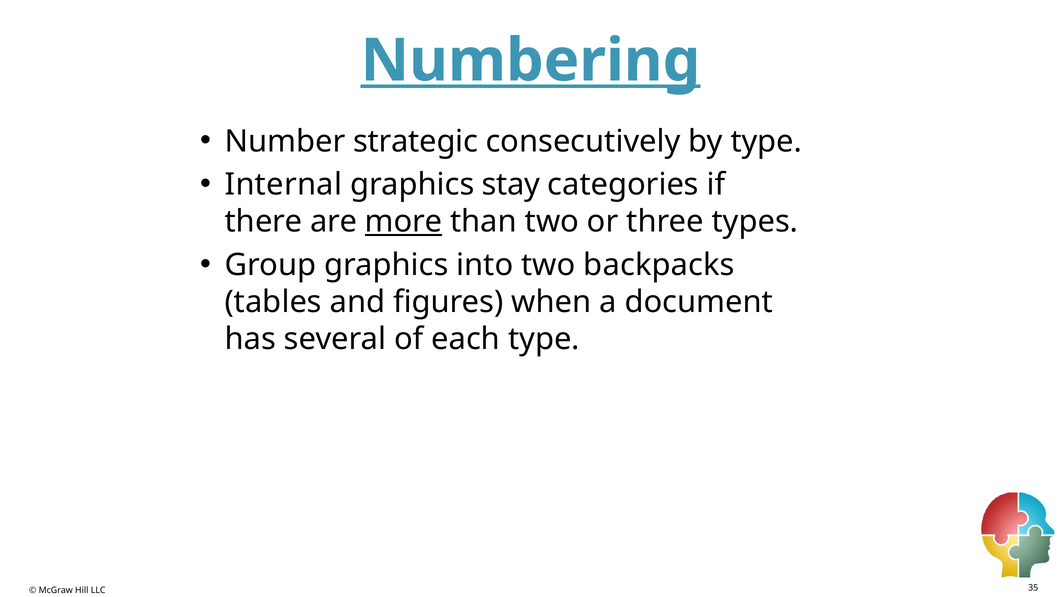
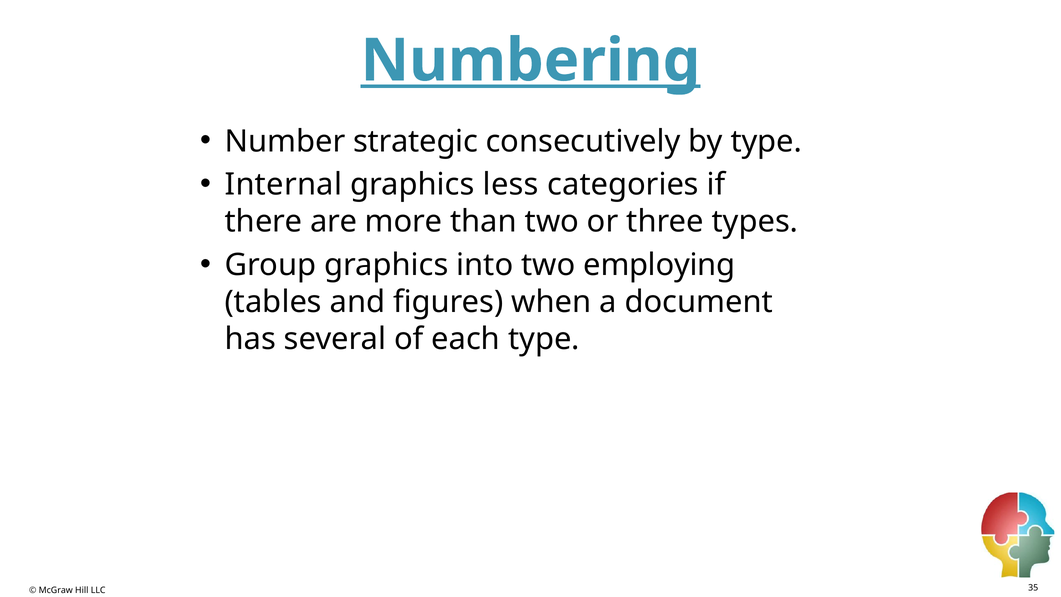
stay: stay -> less (511, 185)
more underline: present -> none (404, 222)
backpacks: backpacks -> employing (659, 265)
